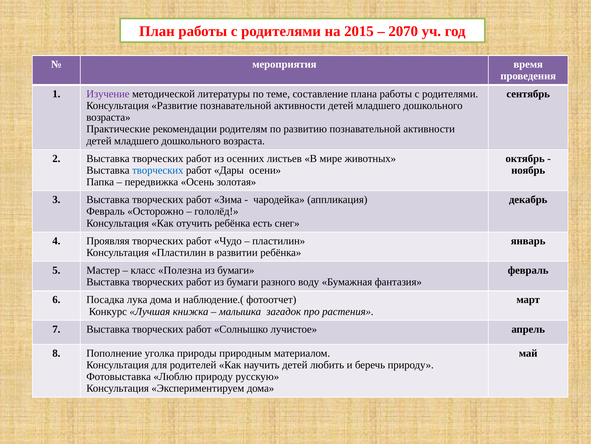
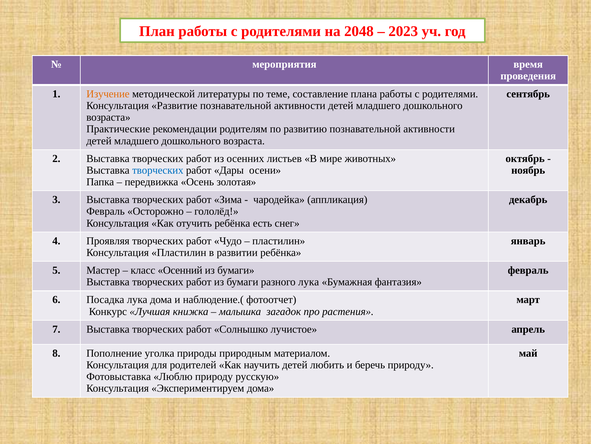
2015: 2015 -> 2048 (359, 31)
2070: 2070 -> 2023 (403, 31)
Изучение colour: purple -> orange (108, 94)
Полезна: Полезна -> Осенний (180, 270)
разного воду: воду -> лука (309, 282)
